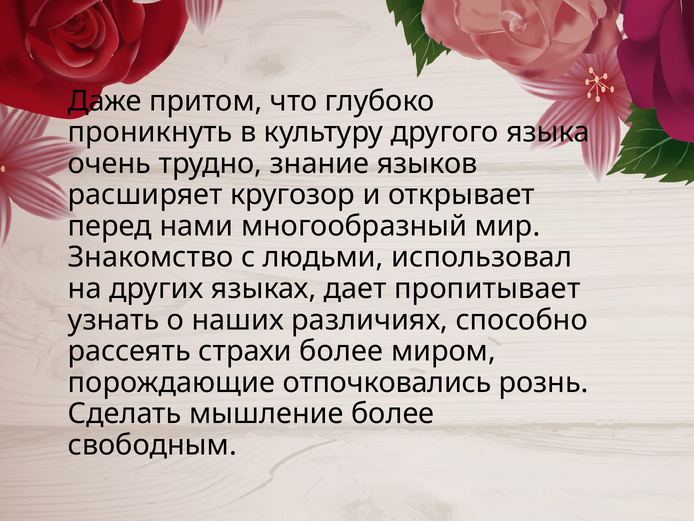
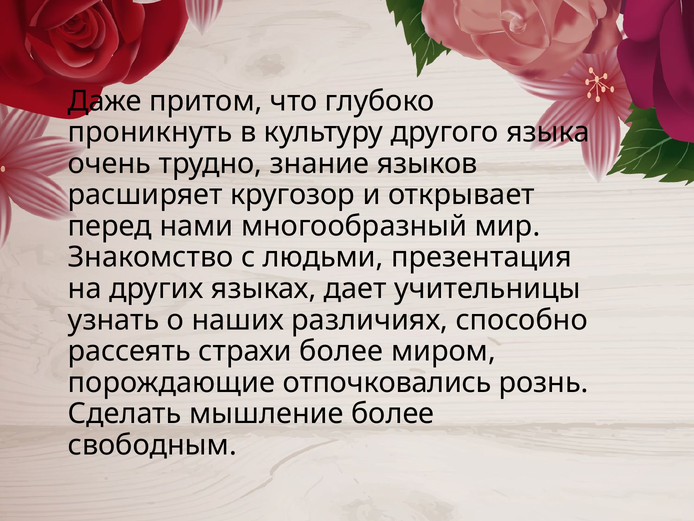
использовал: использовал -> презентация (482, 257)
пропитывает: пропитывает -> учительницы (487, 288)
